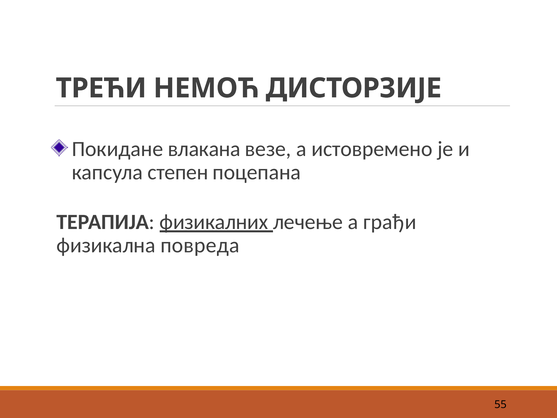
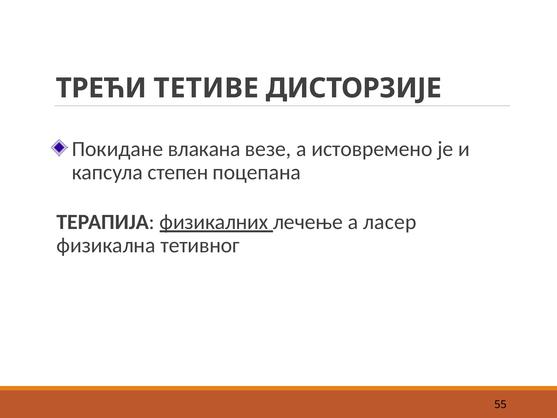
НЕМОЋ: НЕМОЋ -> ТЕТИВЕ (206, 88)
грађи: грађи -> ласер (390, 222)
повреда: повреда -> тетивног (200, 245)
